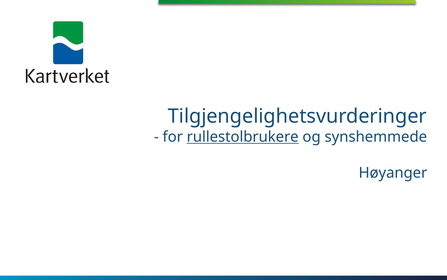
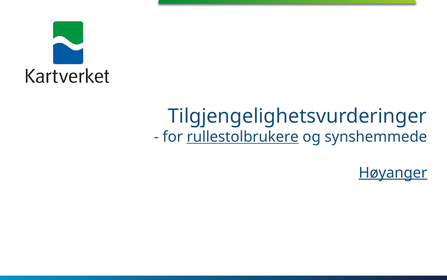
Høyanger underline: none -> present (393, 172)
